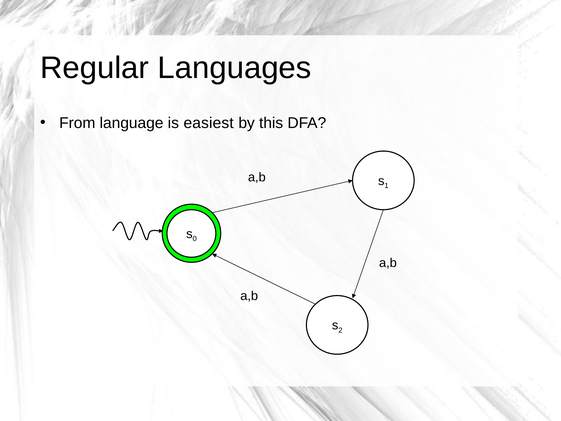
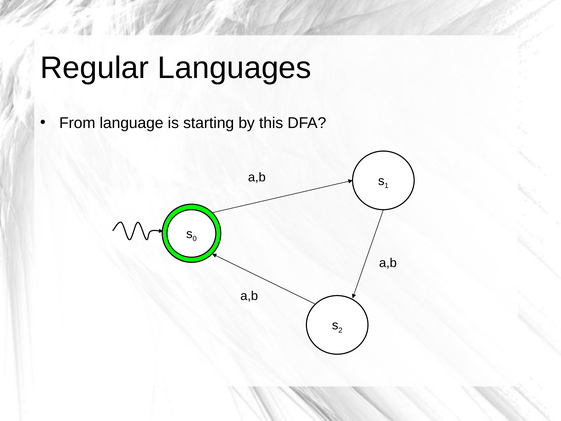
easiest: easiest -> starting (209, 123)
